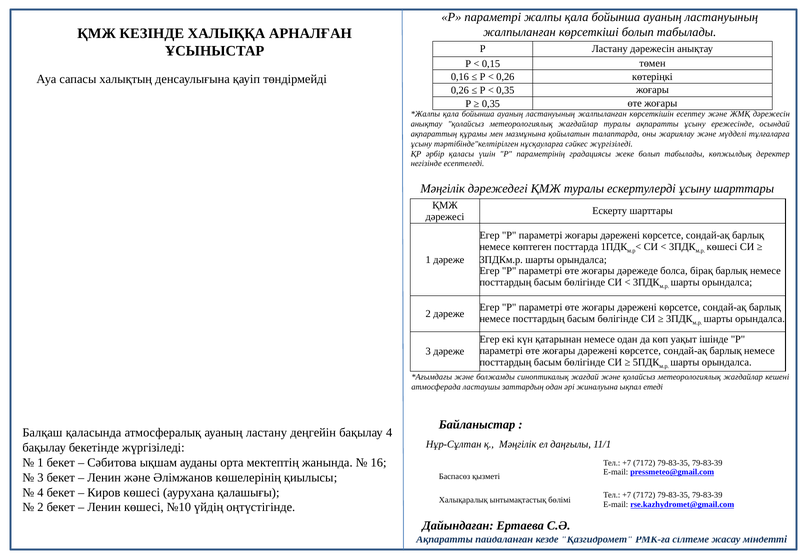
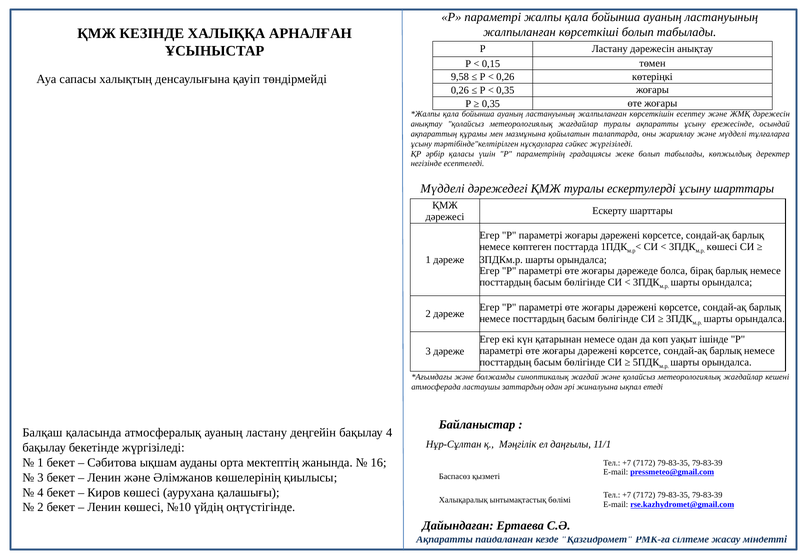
0,16: 0,16 -> 9,58 (460, 77)
Мәңгілік: Мәңгілік -> Мүдделі (443, 189)
